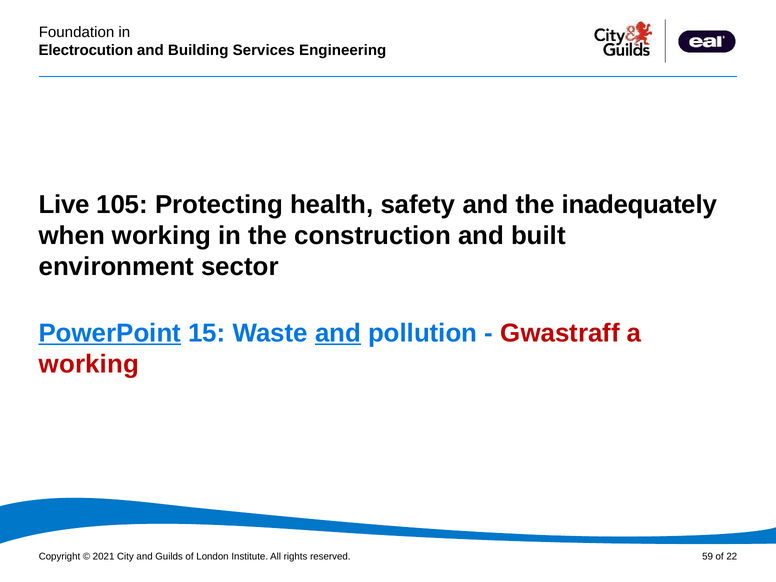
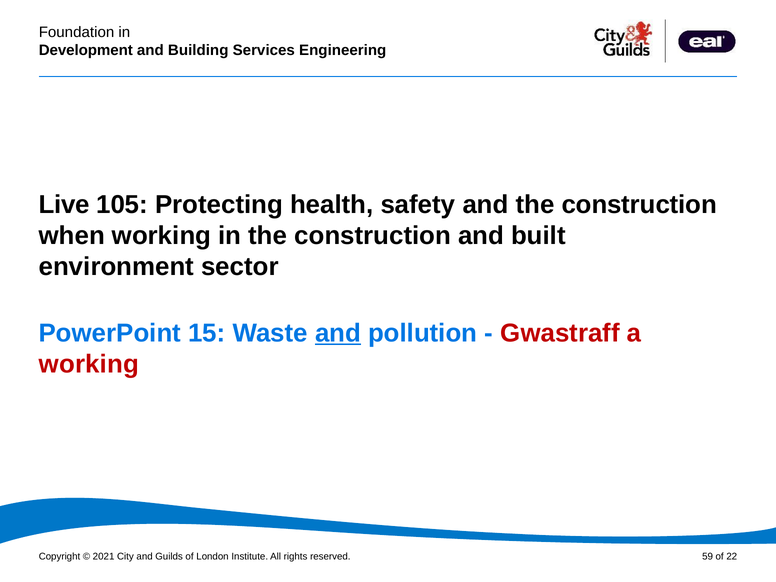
Electrocution: Electrocution -> Development (86, 50)
inadequately: inadequately -> construction (639, 205)
PowerPoint underline: present -> none (110, 333)
